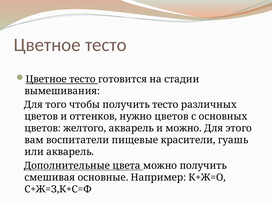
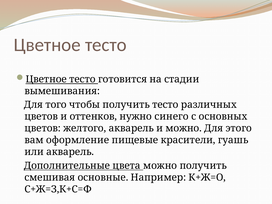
нужно цветов: цветов -> синего (172, 117)
воспитатели: воспитатели -> оформление (78, 140)
